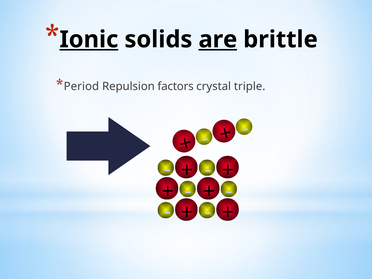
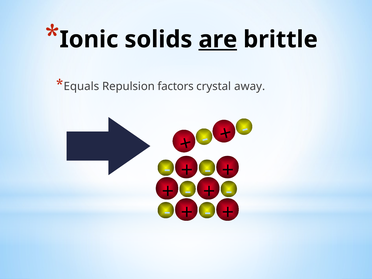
Ionic underline: present -> none (89, 40)
Period: Period -> Equals (81, 86)
triple: triple -> away (250, 86)
